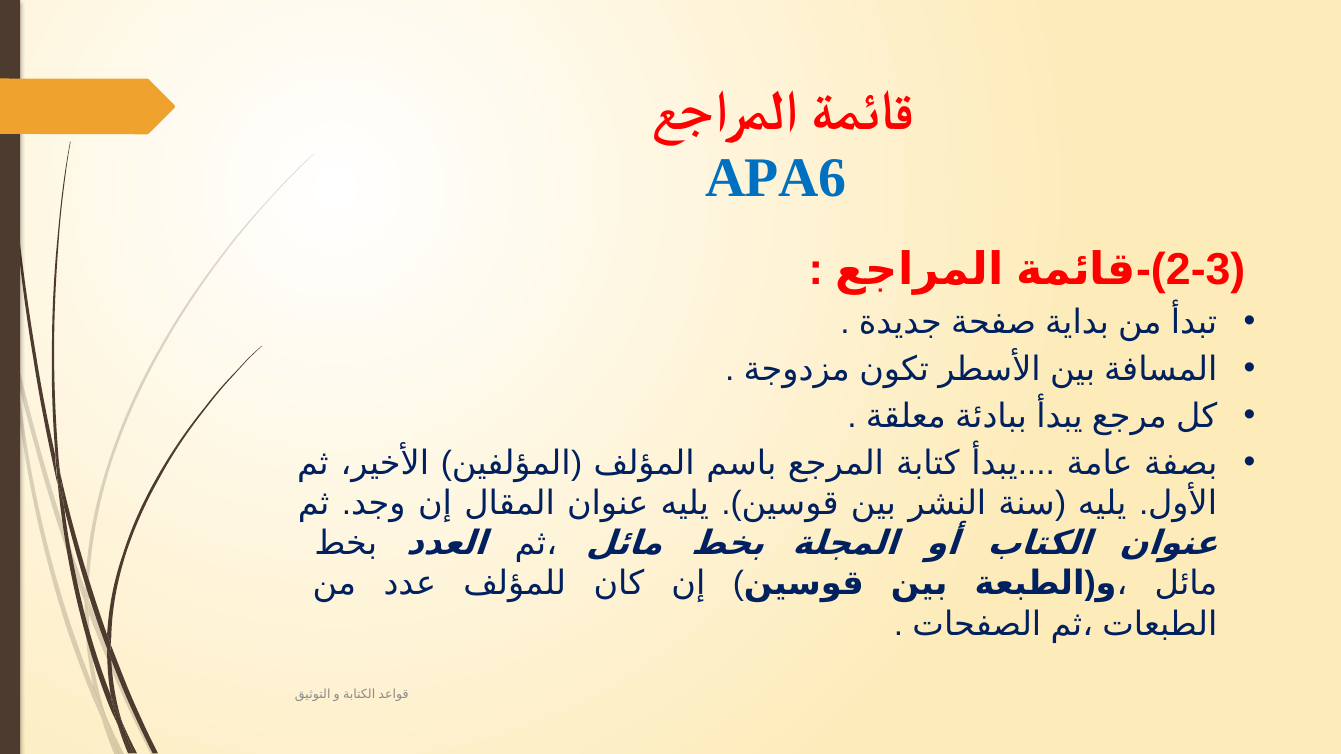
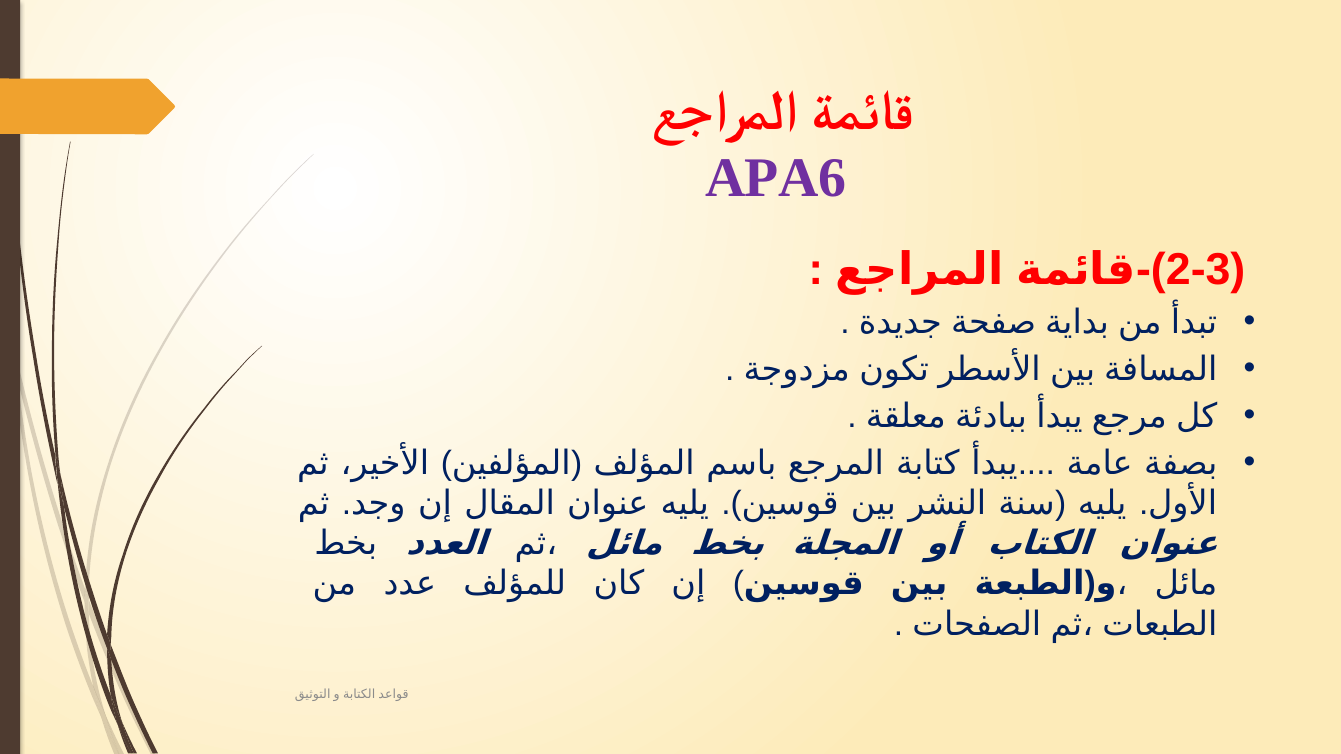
APA6 colour: blue -> purple (776, 178)
